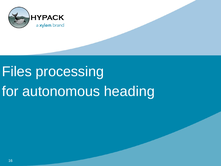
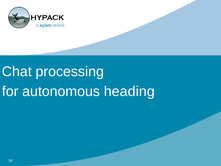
Files: Files -> Chat (17, 71)
